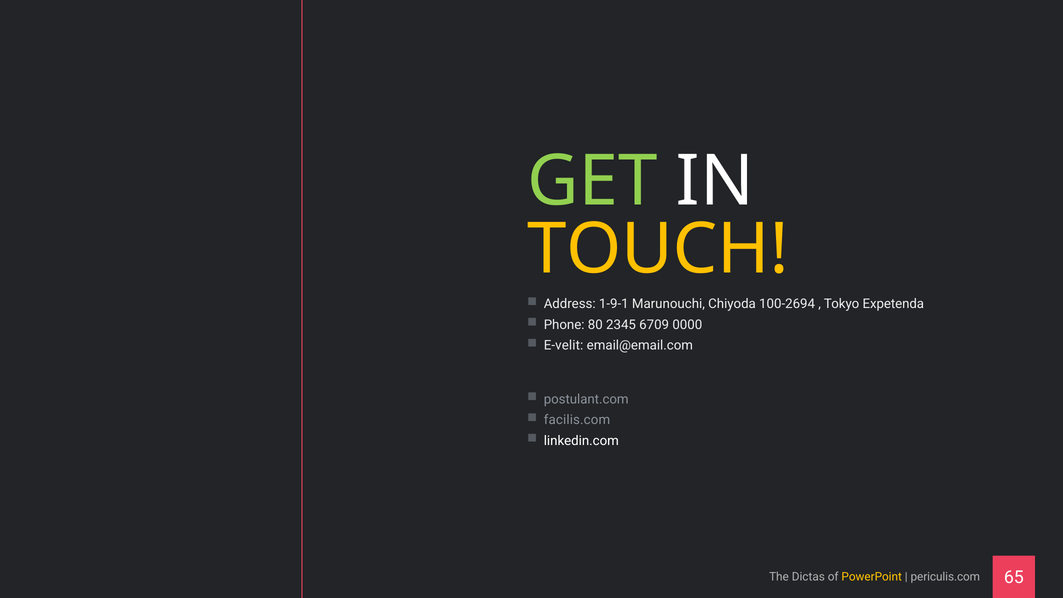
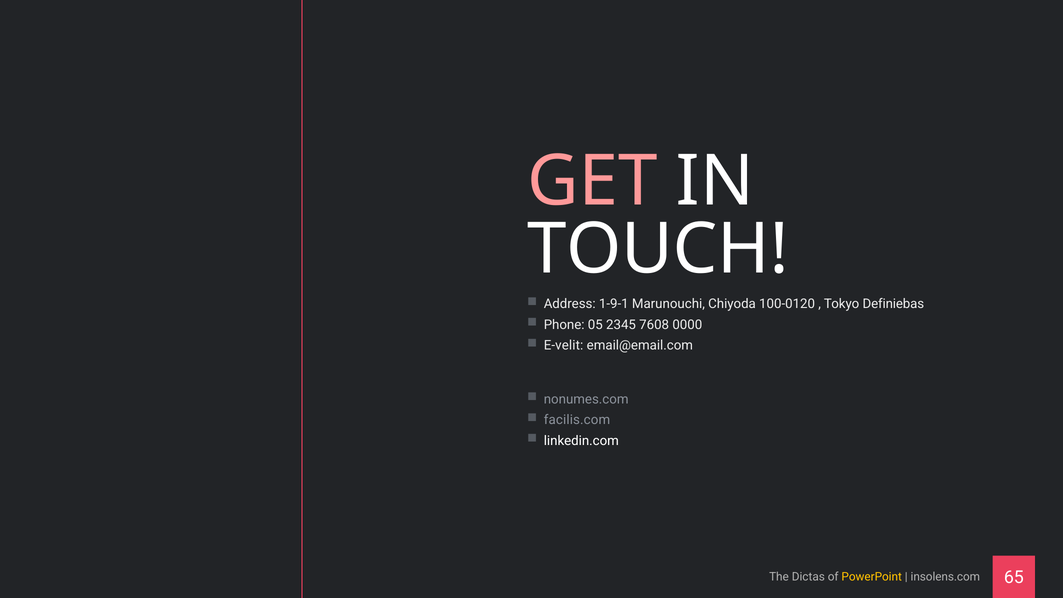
GET colour: light green -> pink (592, 181)
TOUCH colour: yellow -> white (658, 249)
100-2694: 100-2694 -> 100-0120 (787, 304)
Expetenda: Expetenda -> Definiebas (893, 304)
80: 80 -> 05 (595, 325)
6709: 6709 -> 7608 (654, 325)
postulant.com: postulant.com -> nonumes.com (586, 399)
periculis.com: periculis.com -> insolens.com (945, 577)
